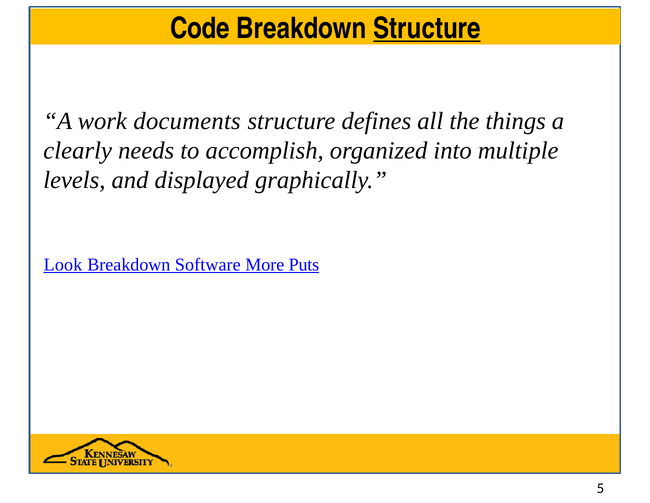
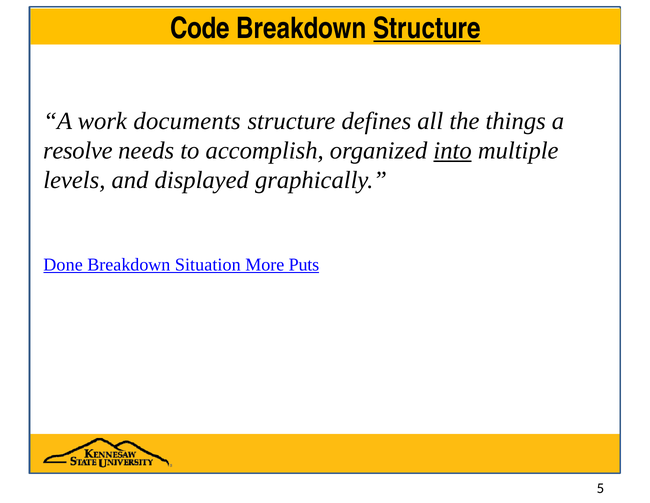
clearly: clearly -> resolve (78, 150)
into underline: none -> present (453, 150)
Look: Look -> Done (63, 264)
Software: Software -> Situation (208, 264)
